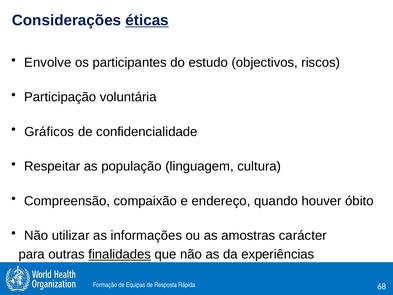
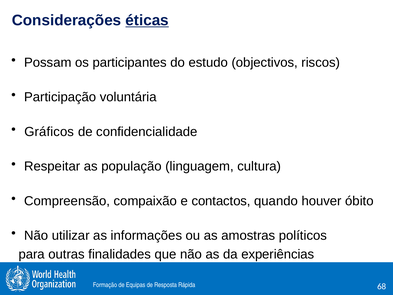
Envolve: Envolve -> Possam (48, 62)
endereço: endereço -> contactos (221, 201)
carácter: carácter -> políticos (303, 235)
finalidades underline: present -> none (120, 254)
